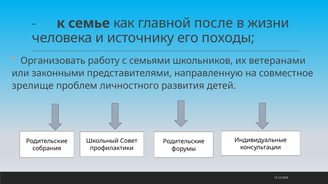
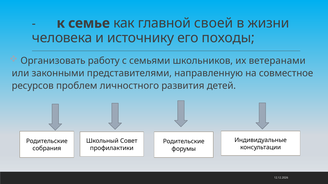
после: после -> своей (214, 23)
зрелище: зрелище -> ресурсов (33, 86)
